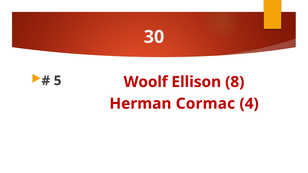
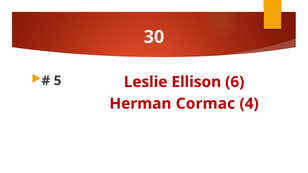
Woolf: Woolf -> Leslie (146, 82)
8: 8 -> 6 (235, 82)
